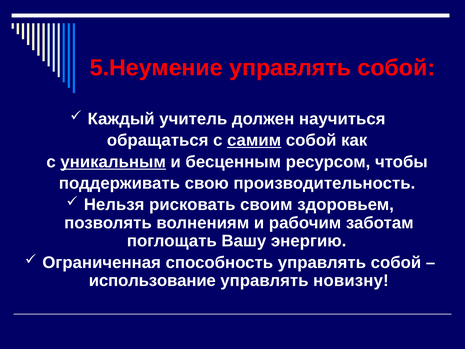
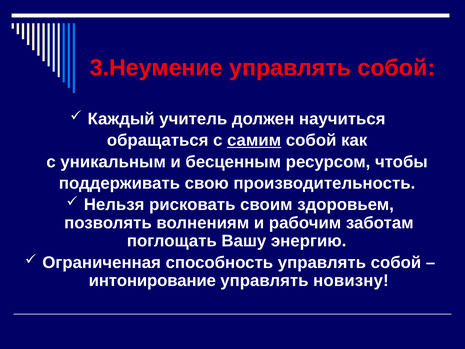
5.Неумение: 5.Неумение -> 3.Неумение (156, 68)
уникальным underline: present -> none (113, 162)
использование: использование -> интонирование (152, 280)
